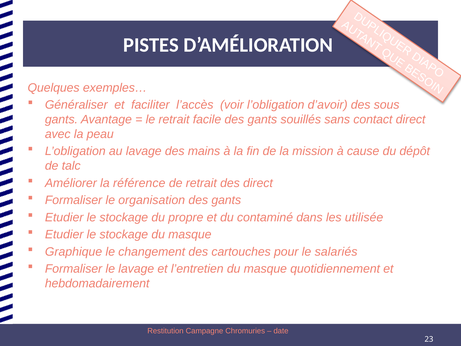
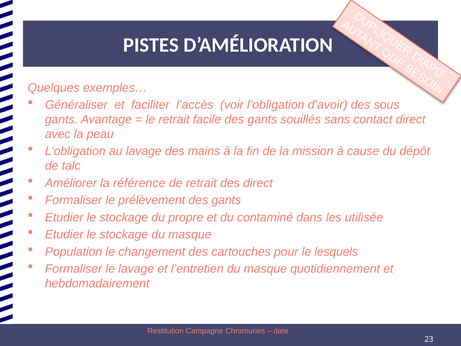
organisation: organisation -> prélèvement (152, 200)
Graphique: Graphique -> Population (74, 252)
salariés: salariés -> lesquels (336, 252)
